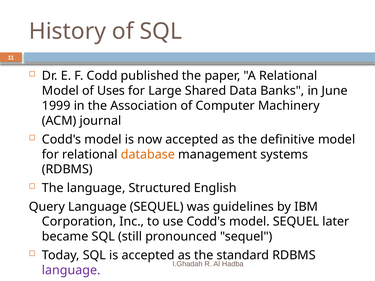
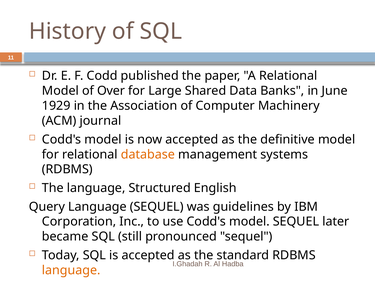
Uses: Uses -> Over (111, 91)
1999: 1999 -> 1929 (56, 106)
language colour: purple -> orange (71, 270)
